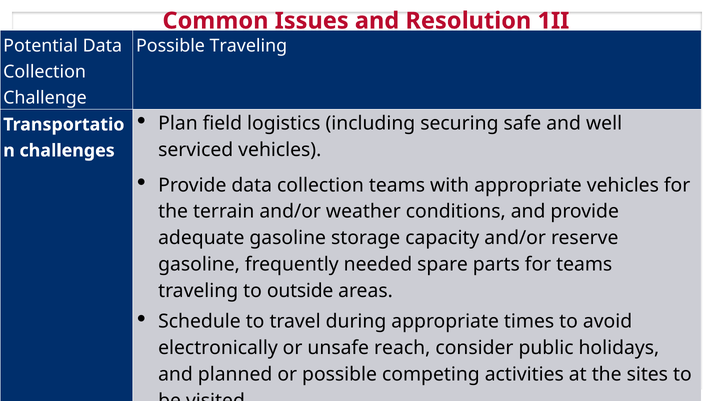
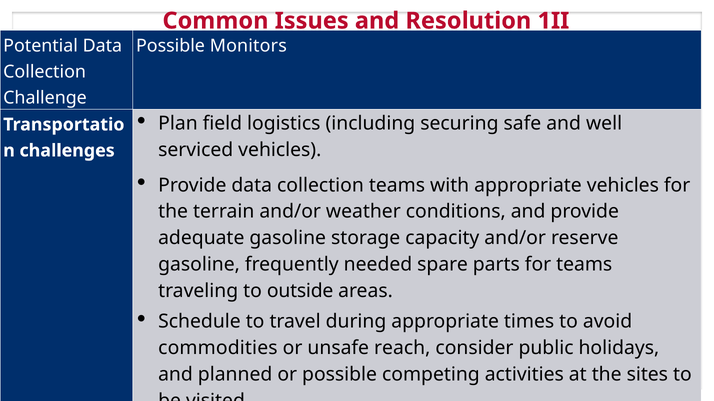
Possible Traveling: Traveling -> Monitors (248, 46)
electronically: electronically -> commodities (218, 349)
